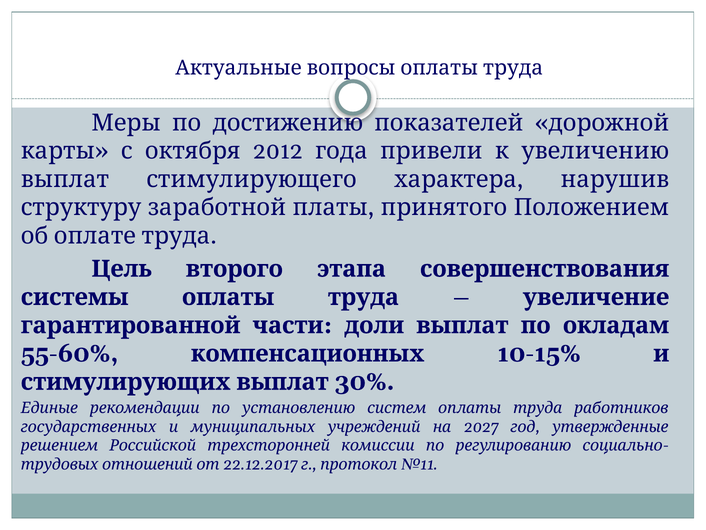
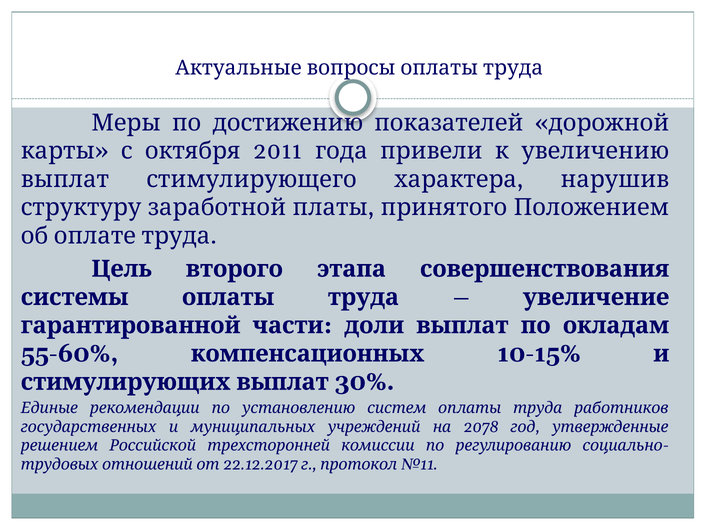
2012: 2012 -> 2011 (278, 151)
2027: 2027 -> 2078 (481, 426)
